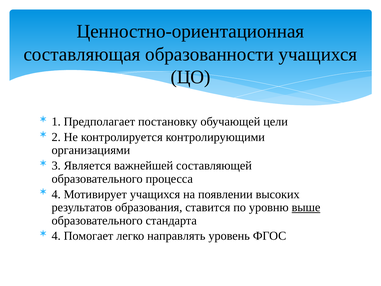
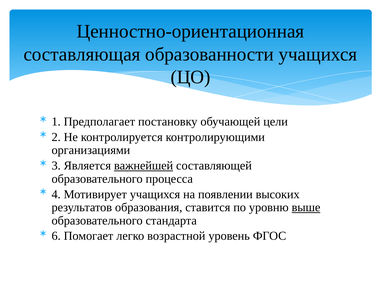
важнейшей underline: none -> present (144, 166)
4: 4 -> 6 (56, 236)
направлять: направлять -> возрастной (176, 236)
